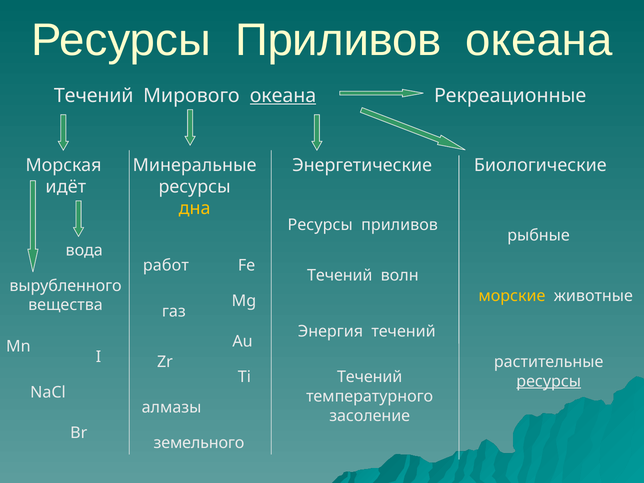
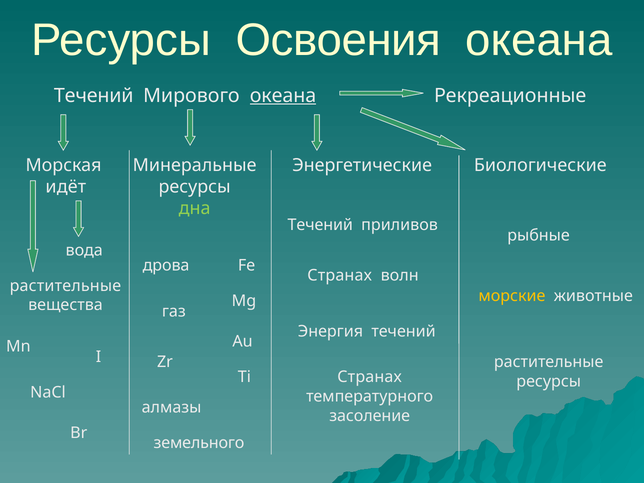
Приливов: Приливов -> Освоения (338, 40)
дна colour: yellow -> light green (195, 208)
Ресурсы: Ресурсы -> Течений (320, 225)
работ: работ -> дрова (166, 266)
Течений: Течений -> Странах (340, 276)
вырубленного: вырубленного -> растительные (65, 286)
Течений: Течений -> Странах (370, 377)
ресурсы underline: present -> none (549, 381)
